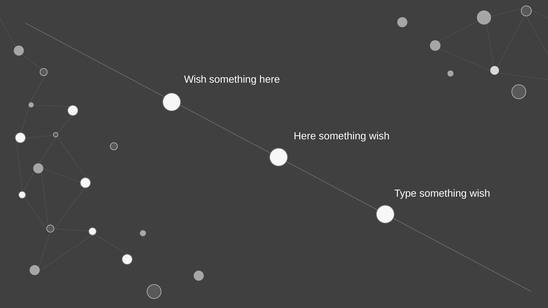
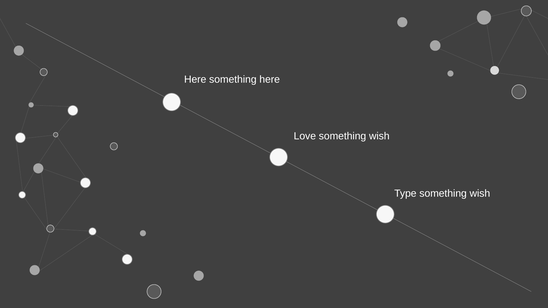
Wish: Wish -> Here (195, 79)
Here: Here -> Love (305, 136)
